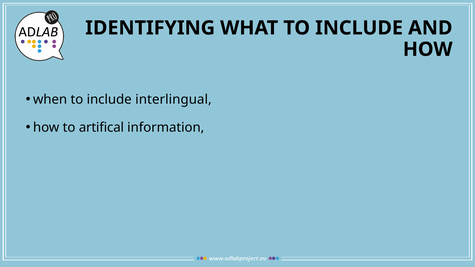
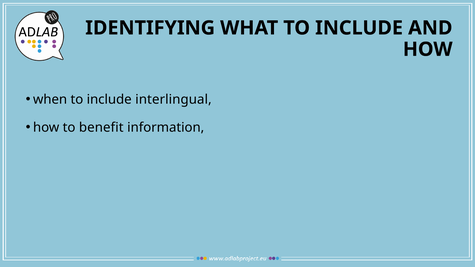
artifical: artifical -> benefit (101, 128)
